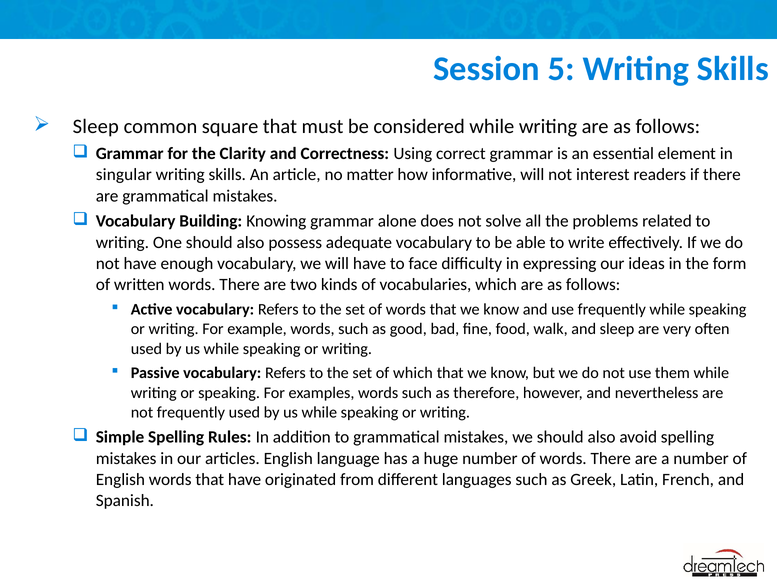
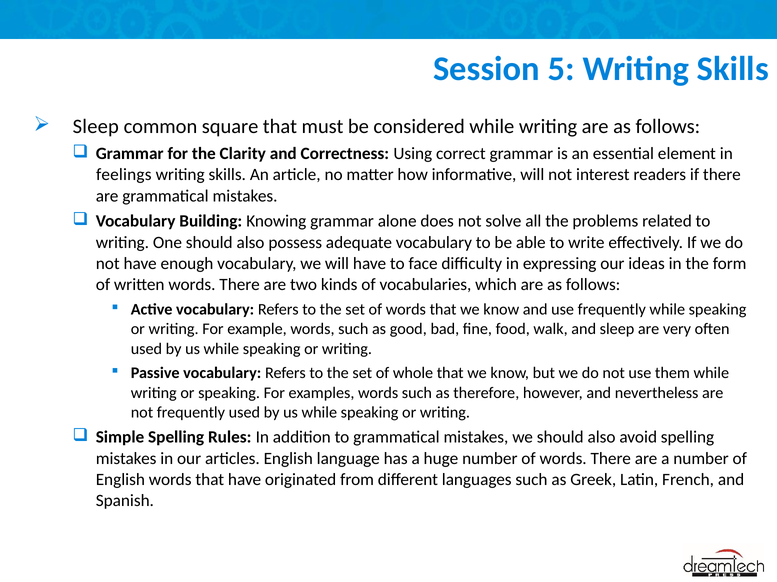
singular: singular -> feelings (124, 175)
of which: which -> whole (413, 373)
